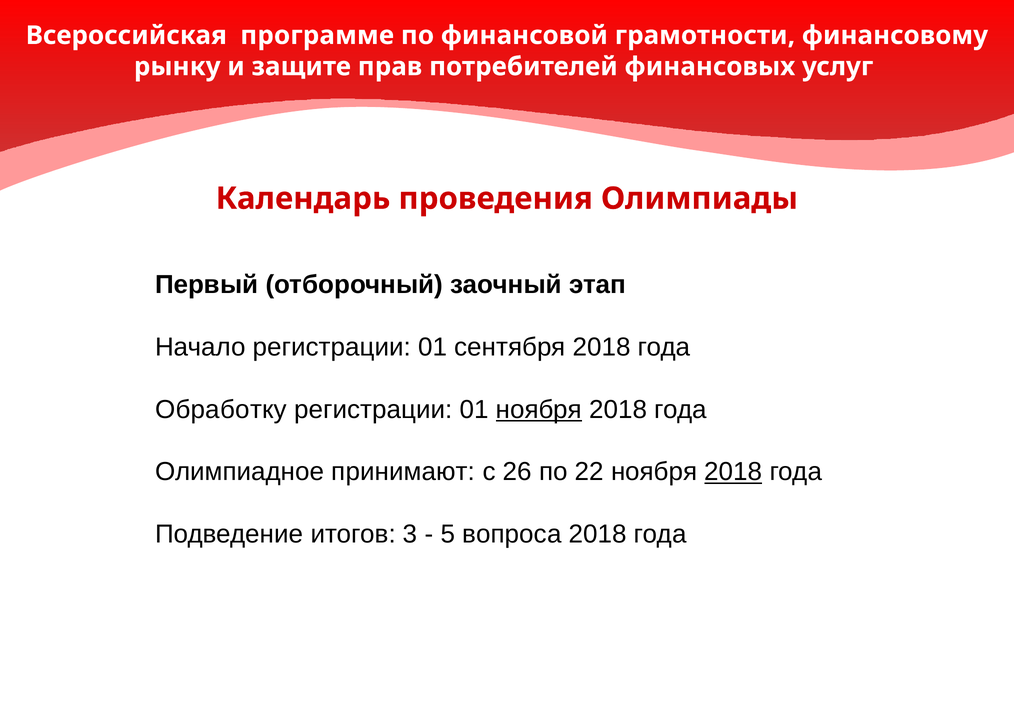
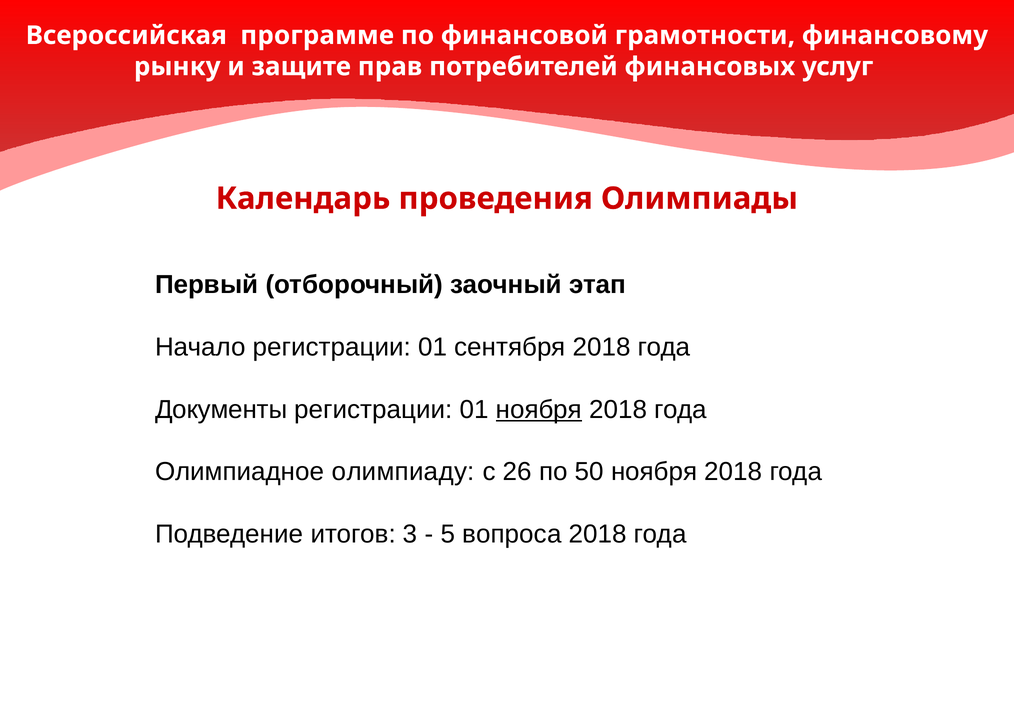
Обработку: Обработку -> Документы (221, 409)
принимают: принимают -> олимпиаду (403, 472)
22: 22 -> 50 (589, 472)
2018 underline: present -> none (733, 472)
